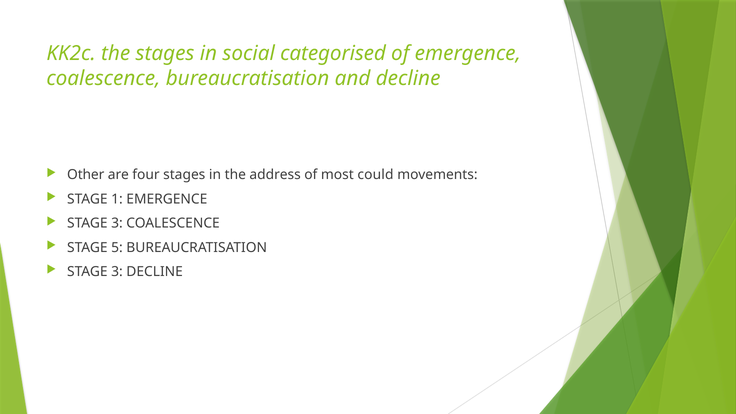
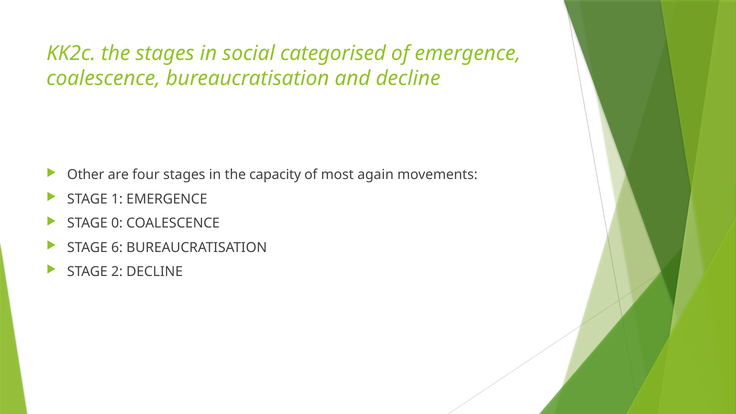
address: address -> capacity (275, 175)
could: could -> again (376, 175)
3: 3 -> 0 (117, 223)
5: 5 -> 6 (117, 248)
3: 3 -> 2 (117, 272)
